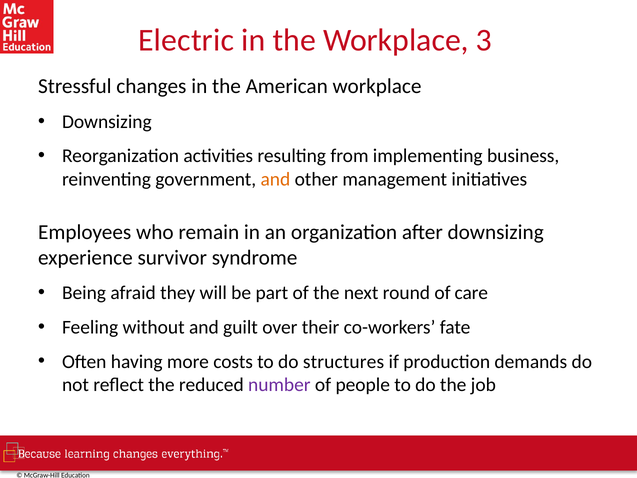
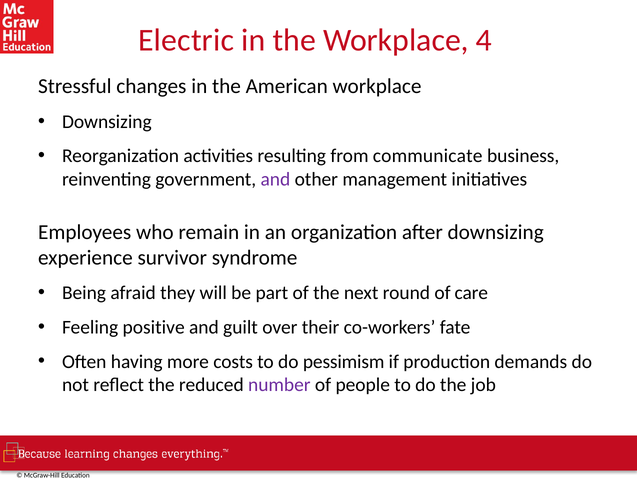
3: 3 -> 4 (484, 40)
implementing: implementing -> communicate (428, 156)
and colour: orange -> purple (275, 179)
without: without -> positive (154, 327)
structures: structures -> pessimism (344, 361)
